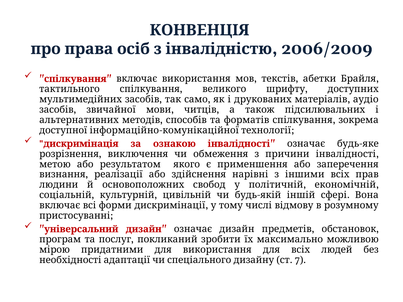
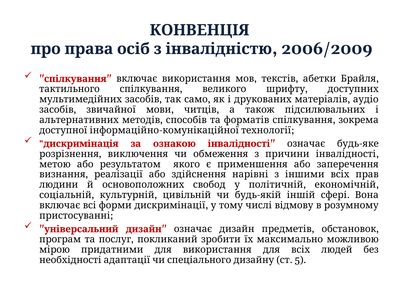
7: 7 -> 5 (300, 260)
